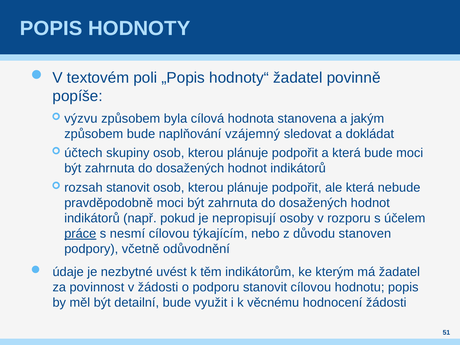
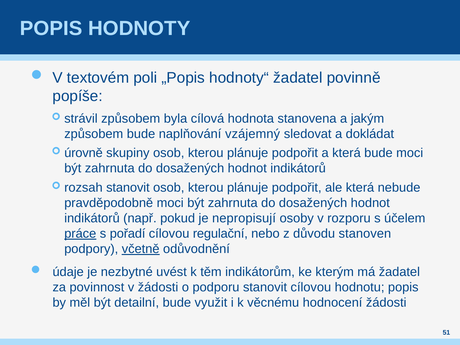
výzvu: výzvu -> strávil (81, 119)
účtech: účtech -> úrovně (84, 153)
nesmí: nesmí -> pořadí (128, 234)
týkajícím: týkajícím -> regulační (220, 234)
včetně underline: none -> present (141, 249)
